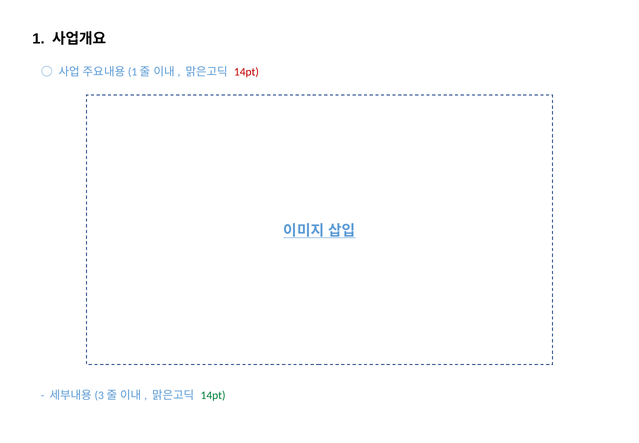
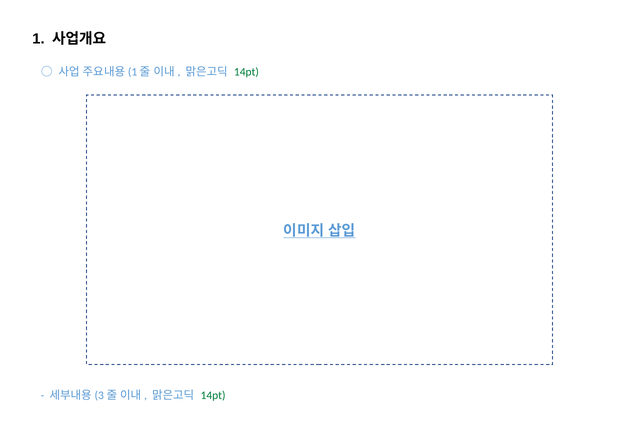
14pt colour: red -> green (246, 72)
